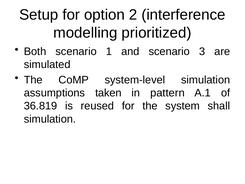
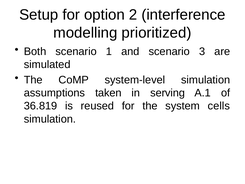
pattern: pattern -> serving (168, 93)
shall: shall -> cells (219, 106)
